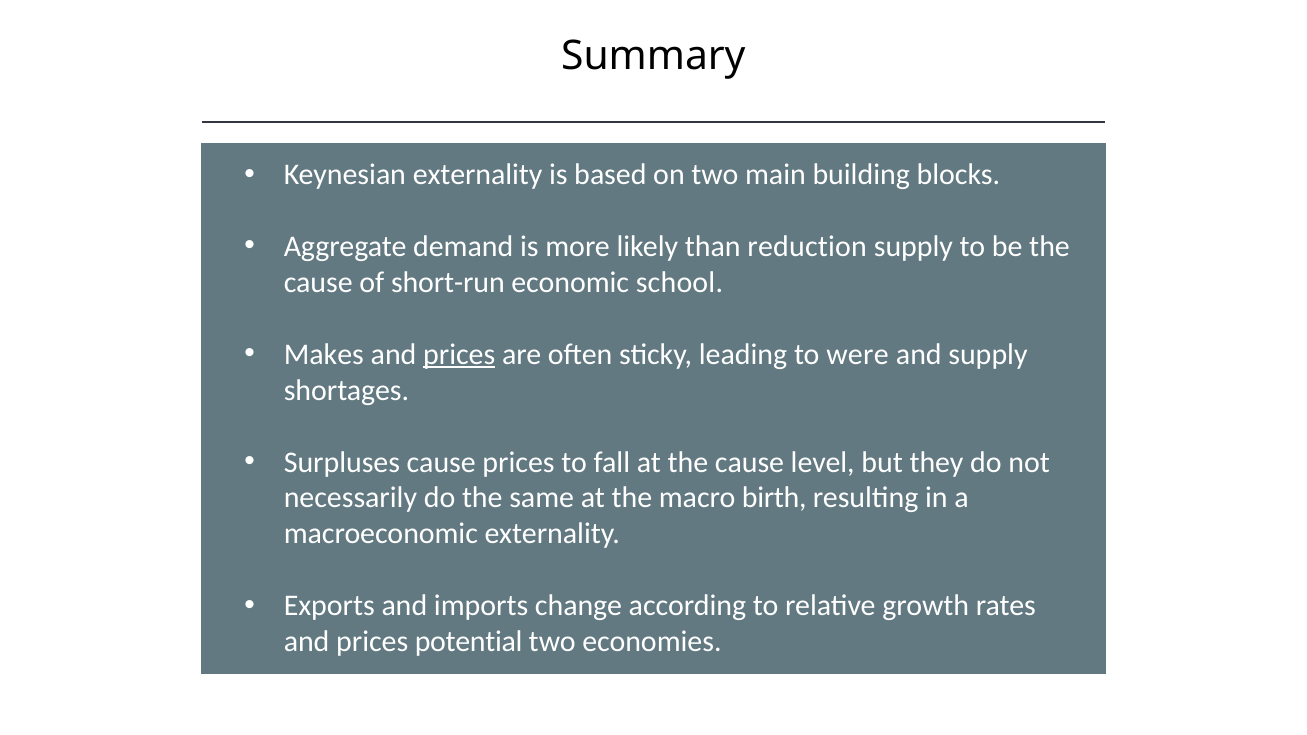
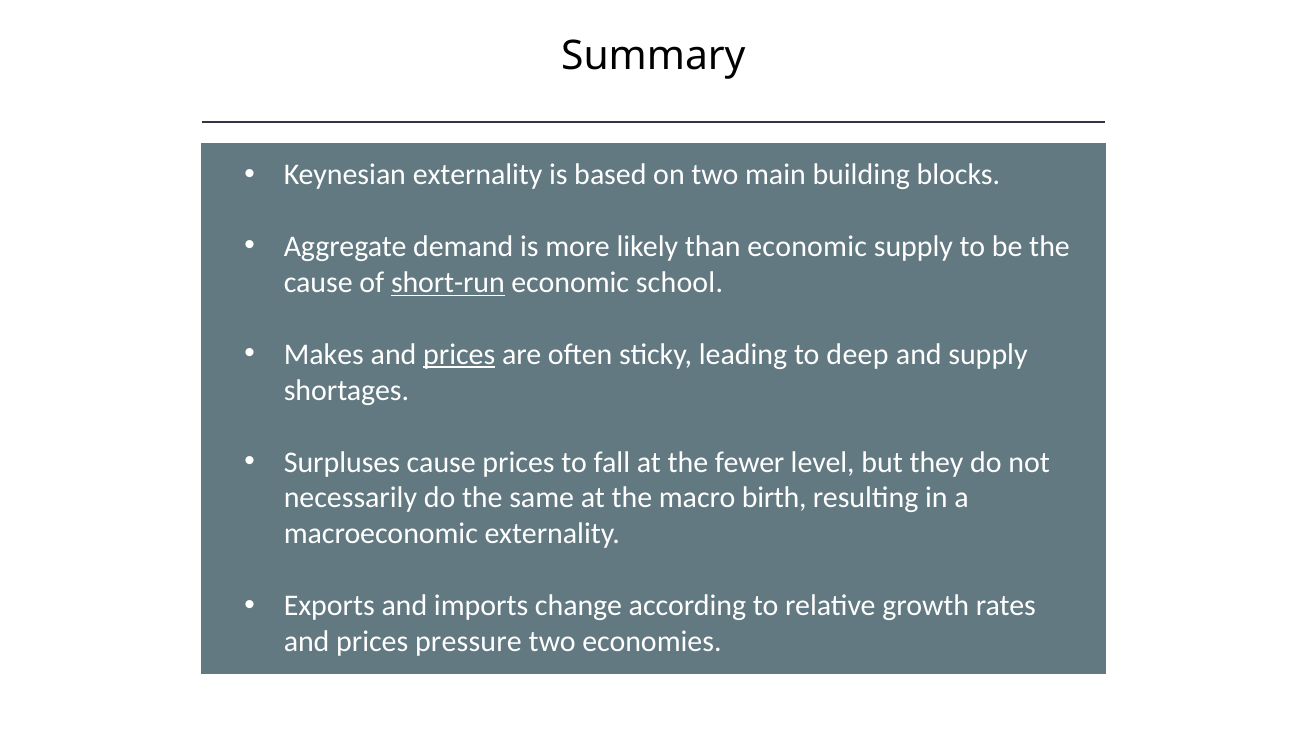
than reduction: reduction -> economic (807, 247)
short-run underline: none -> present (448, 283)
were: were -> deep (858, 354)
at the cause: cause -> fewer (750, 462)
potential: potential -> pressure (468, 642)
